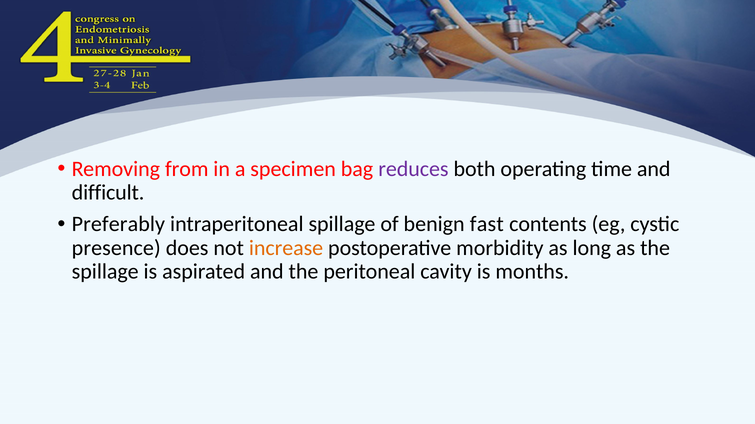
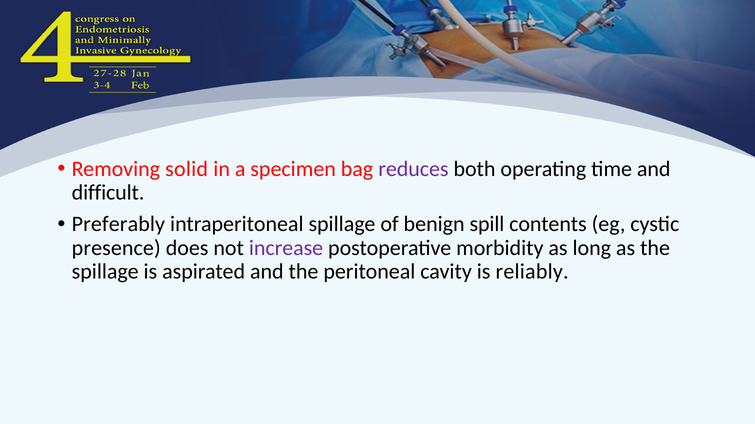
from: from -> solid (187, 169)
fast: fast -> spill (487, 225)
increase colour: orange -> purple (286, 248)
months: months -> reliably (532, 272)
